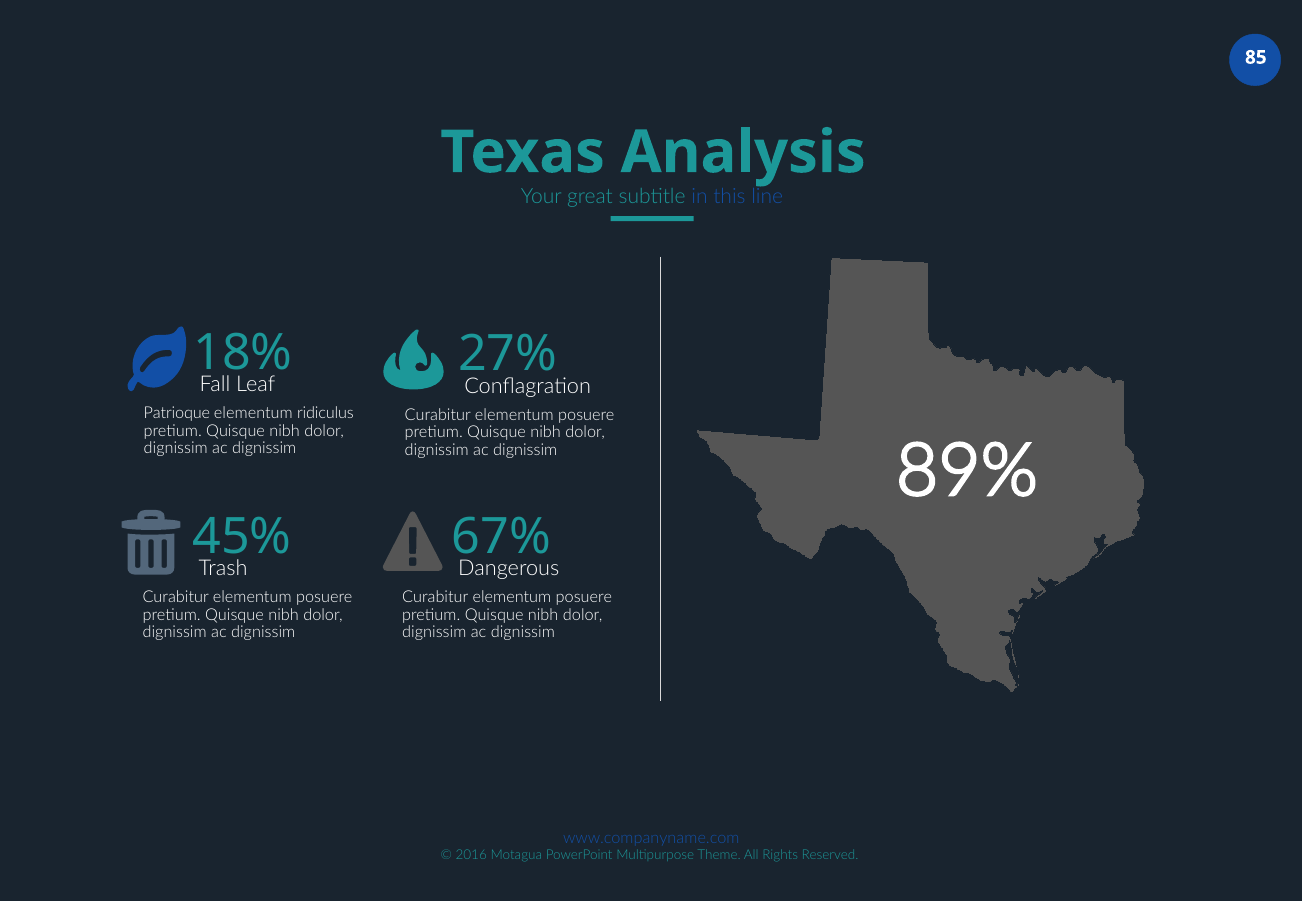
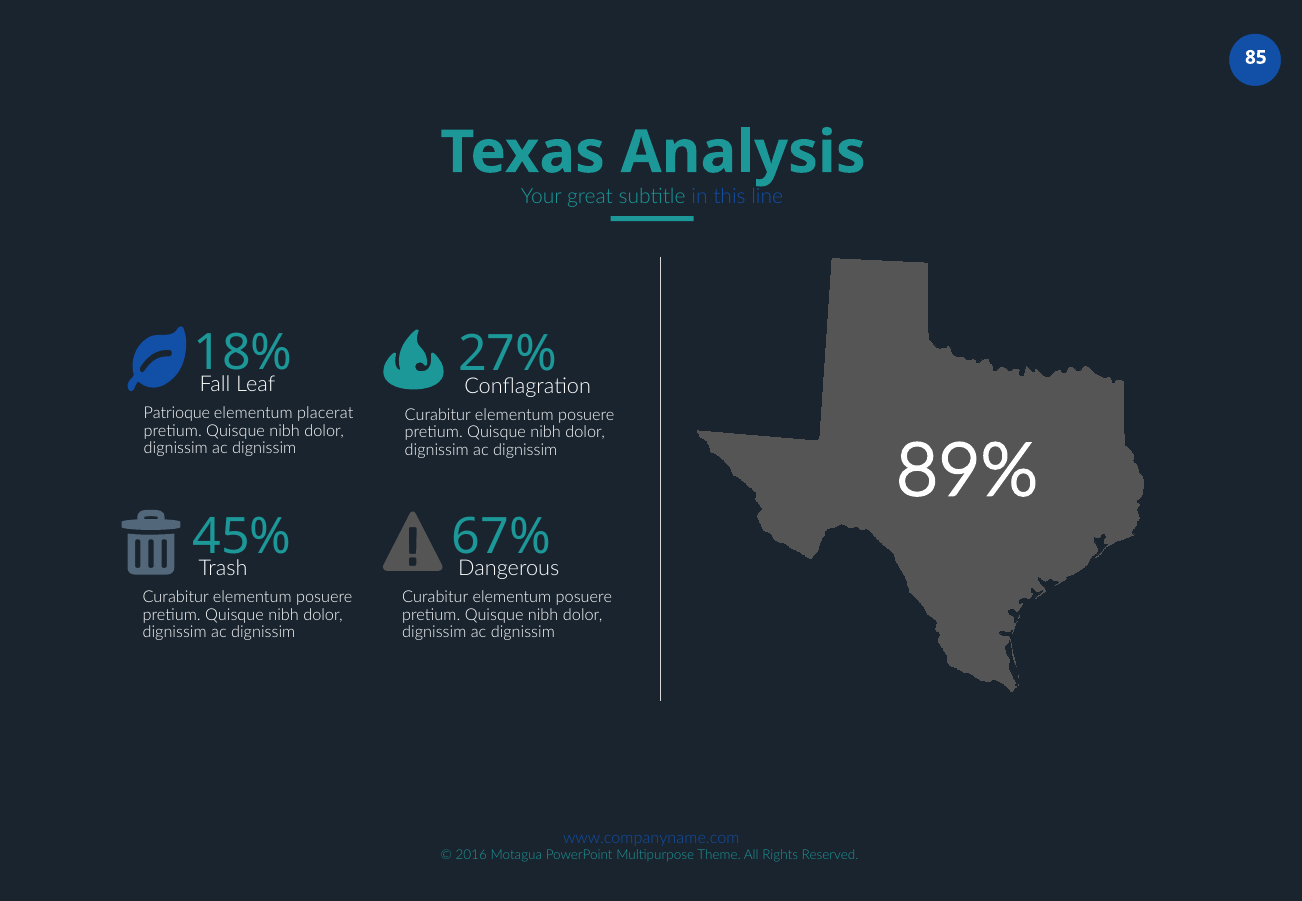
ridiculus: ridiculus -> placerat (325, 413)
